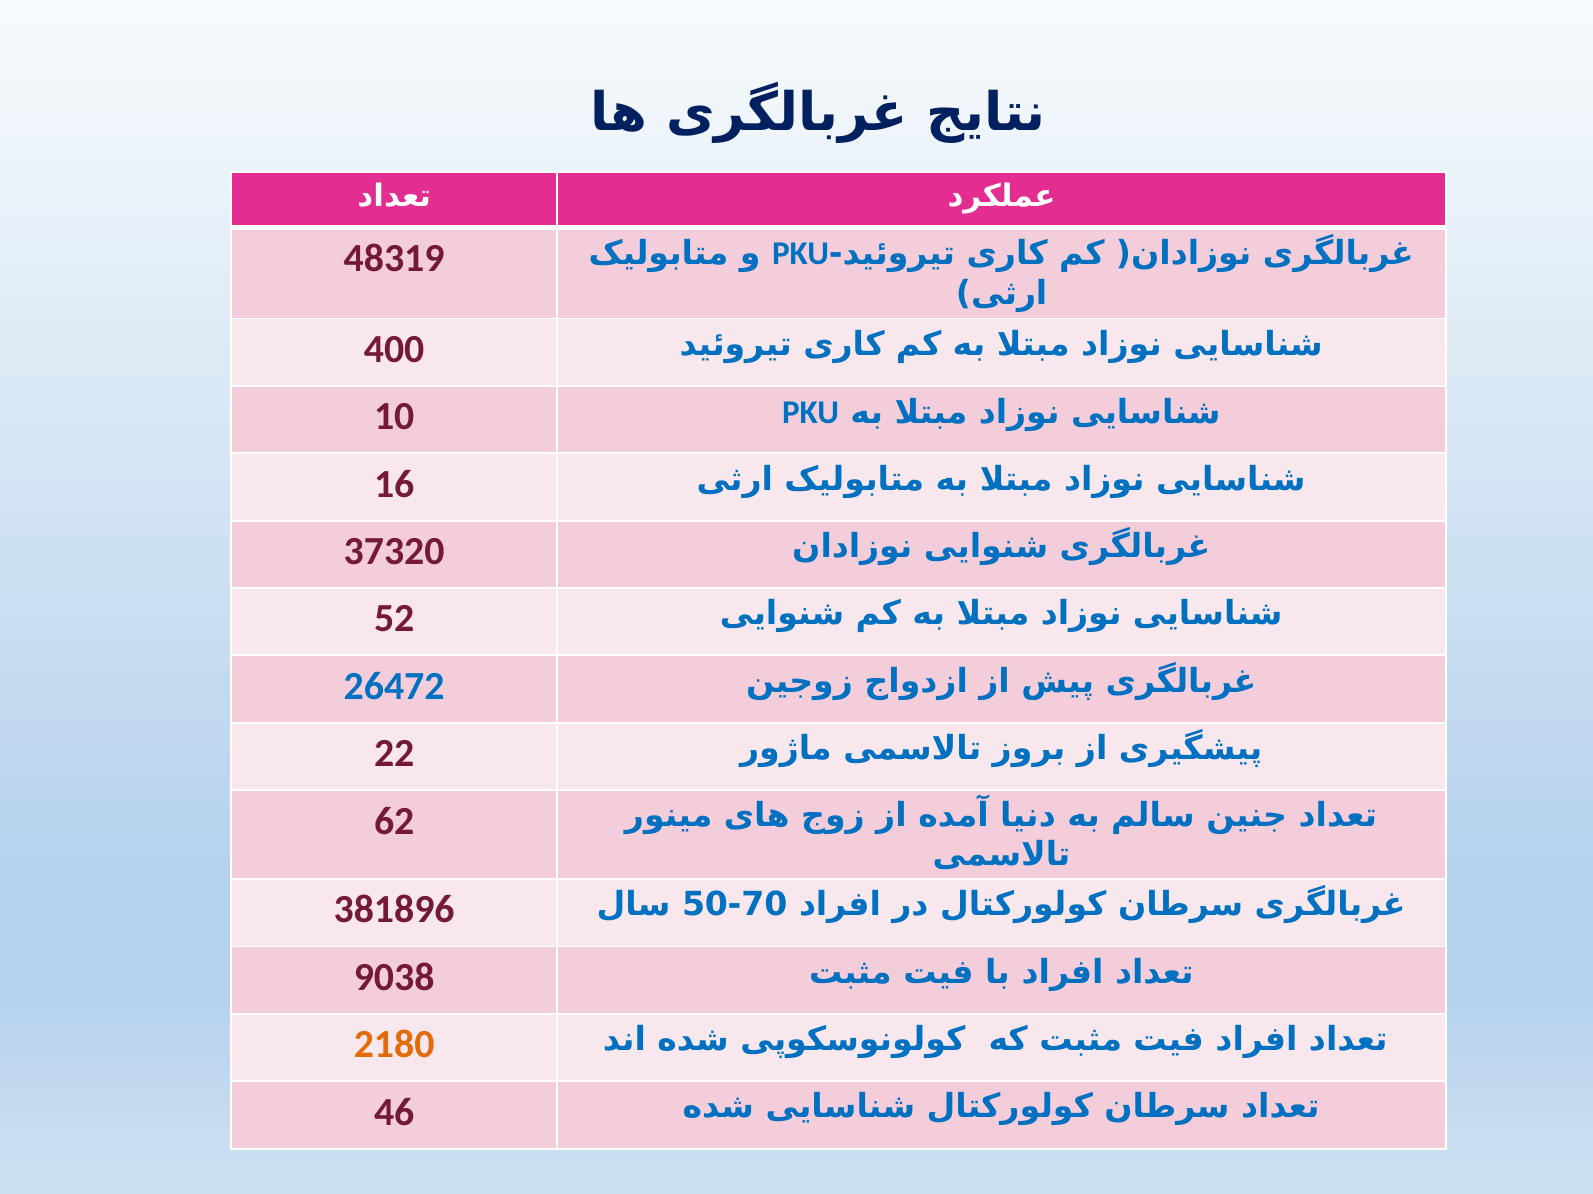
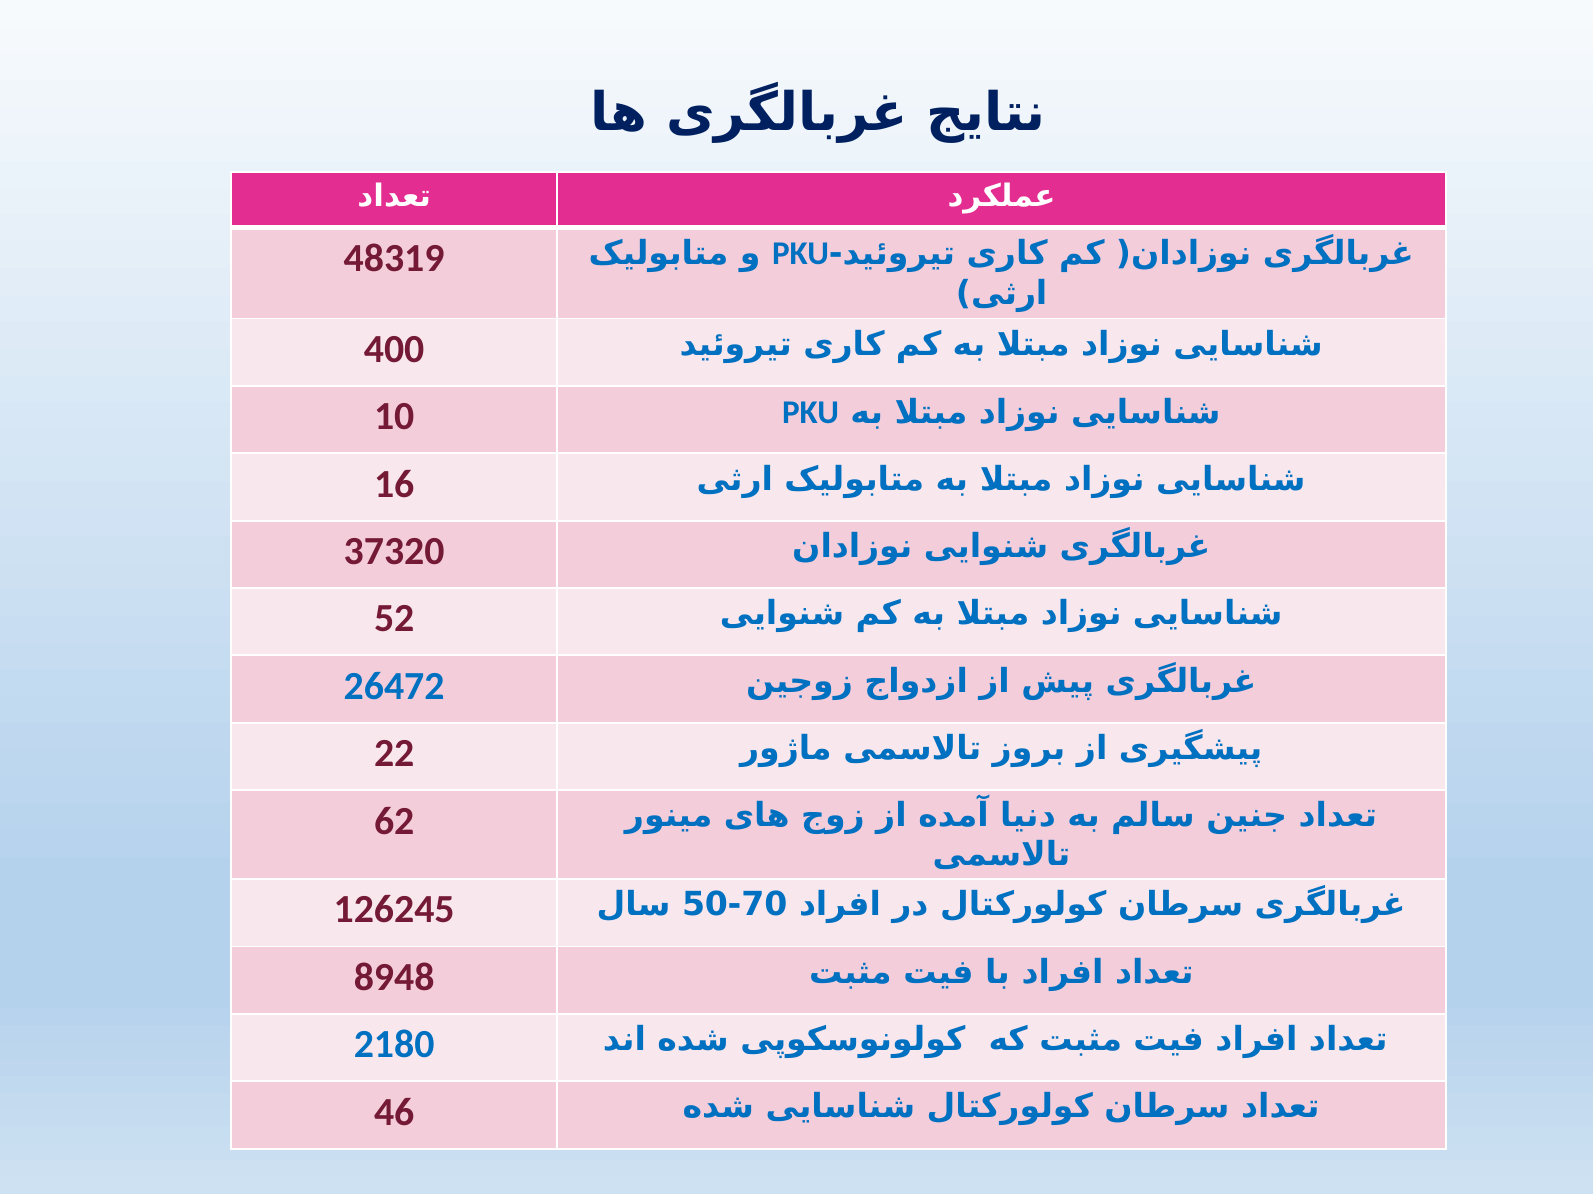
381896: 381896 -> 126245 (394, 910)
9038: 9038 -> 8948 (394, 978)
2180 colour: orange -> blue (394, 1045)
